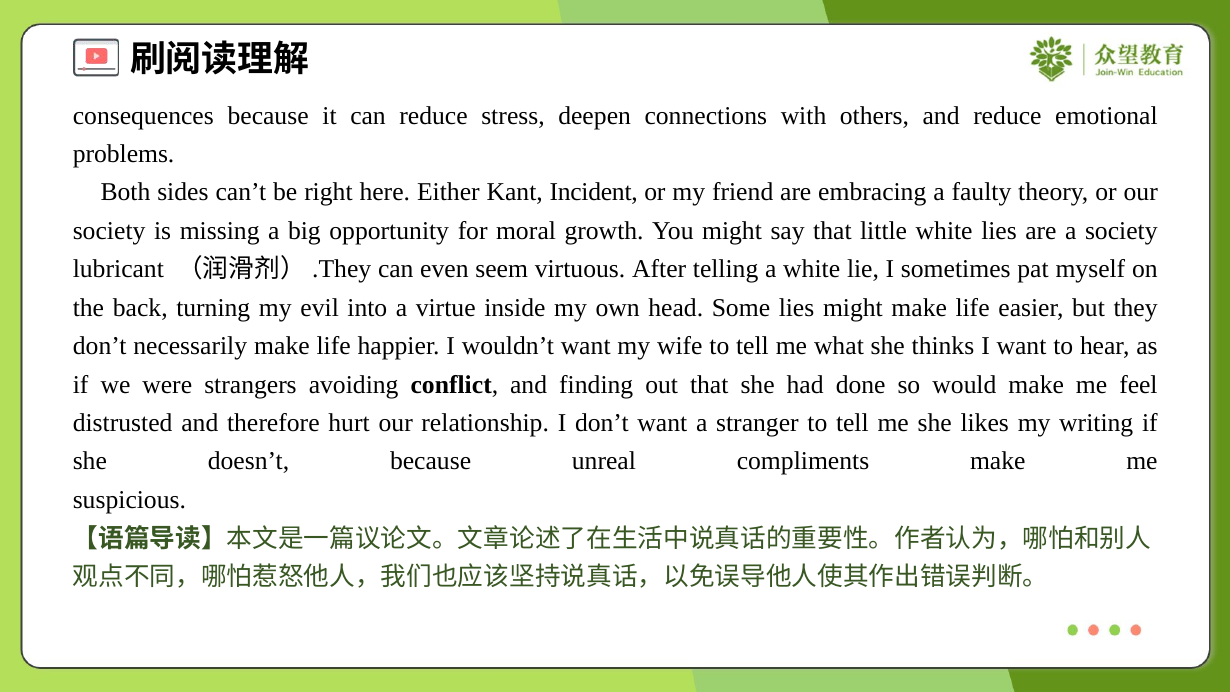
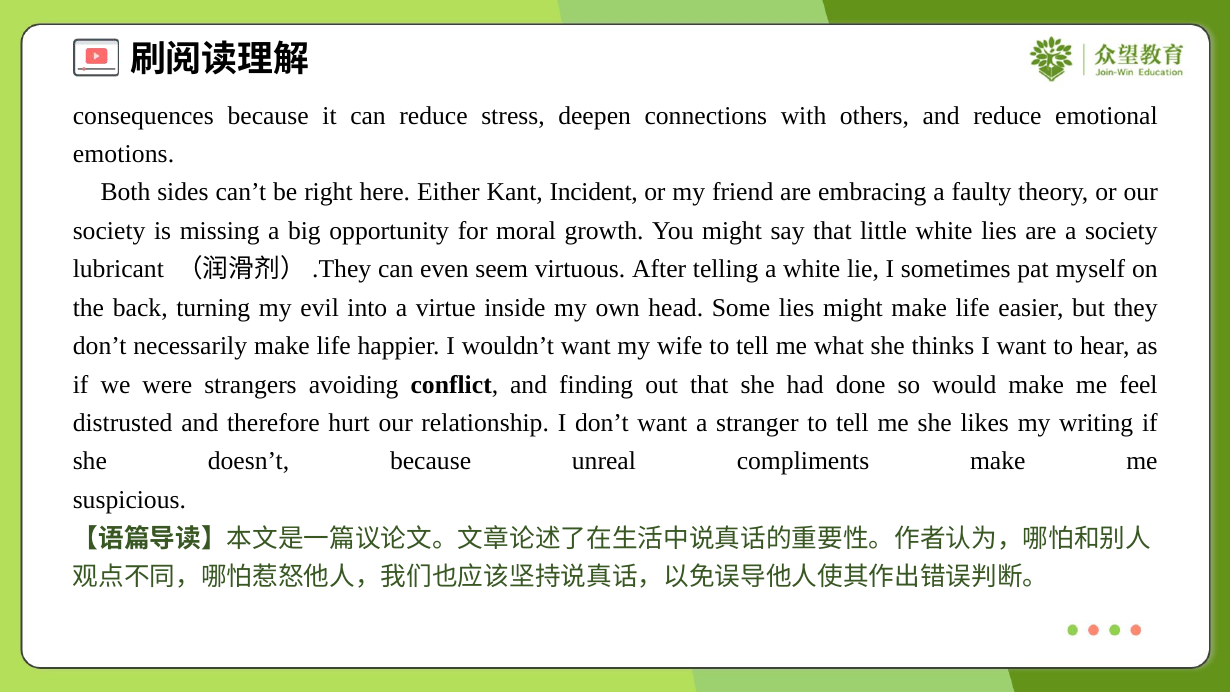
problems: problems -> emotions (124, 154)
